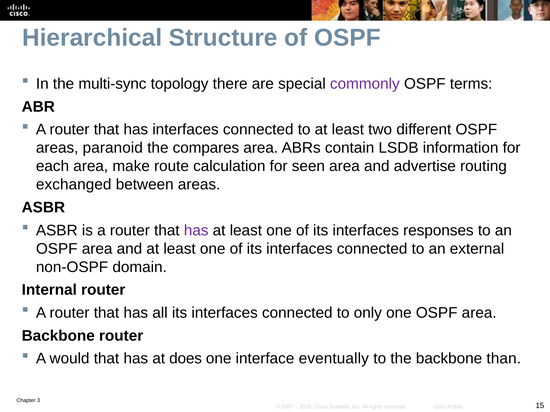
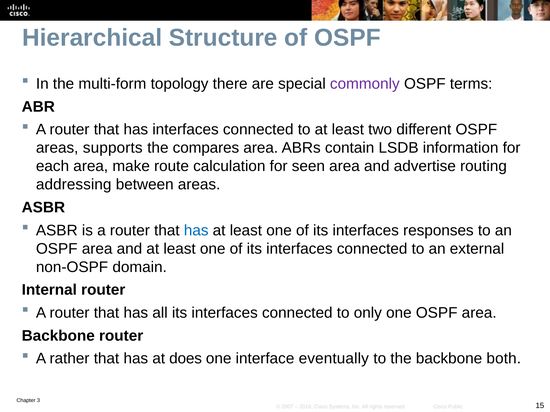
multi-sync: multi-sync -> multi-form (112, 84)
paranoid: paranoid -> supports (113, 148)
exchanged: exchanged -> addressing (74, 185)
has colour: purple -> blue (196, 231)
would: would -> rather (70, 359)
than: than -> both (504, 359)
